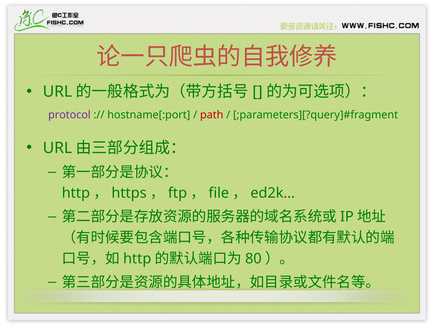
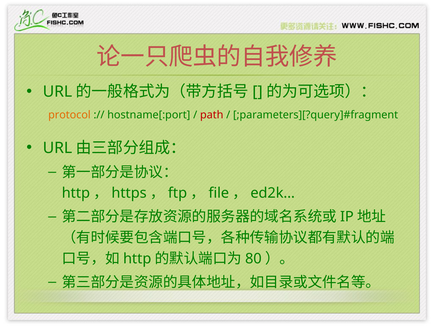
protocol colour: purple -> orange (69, 115)
